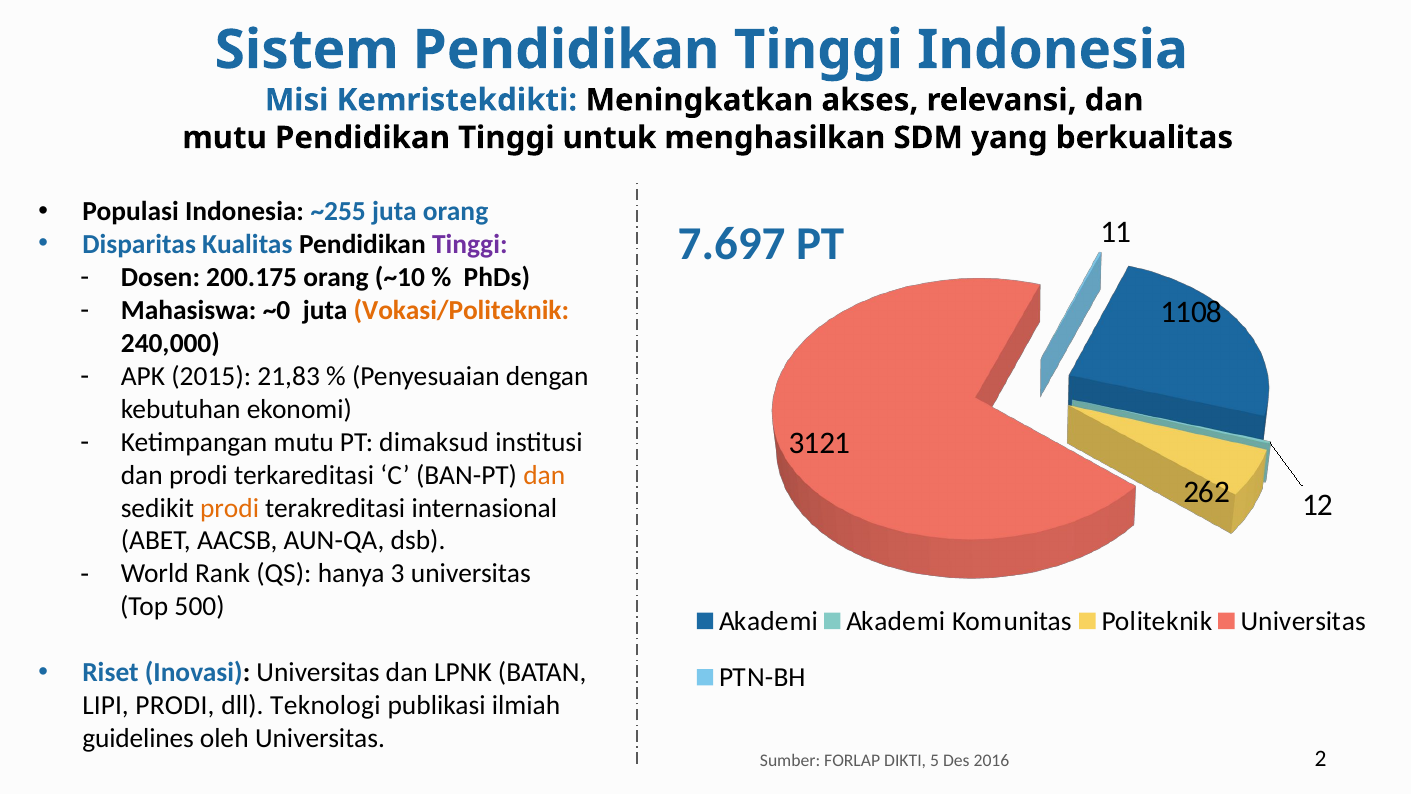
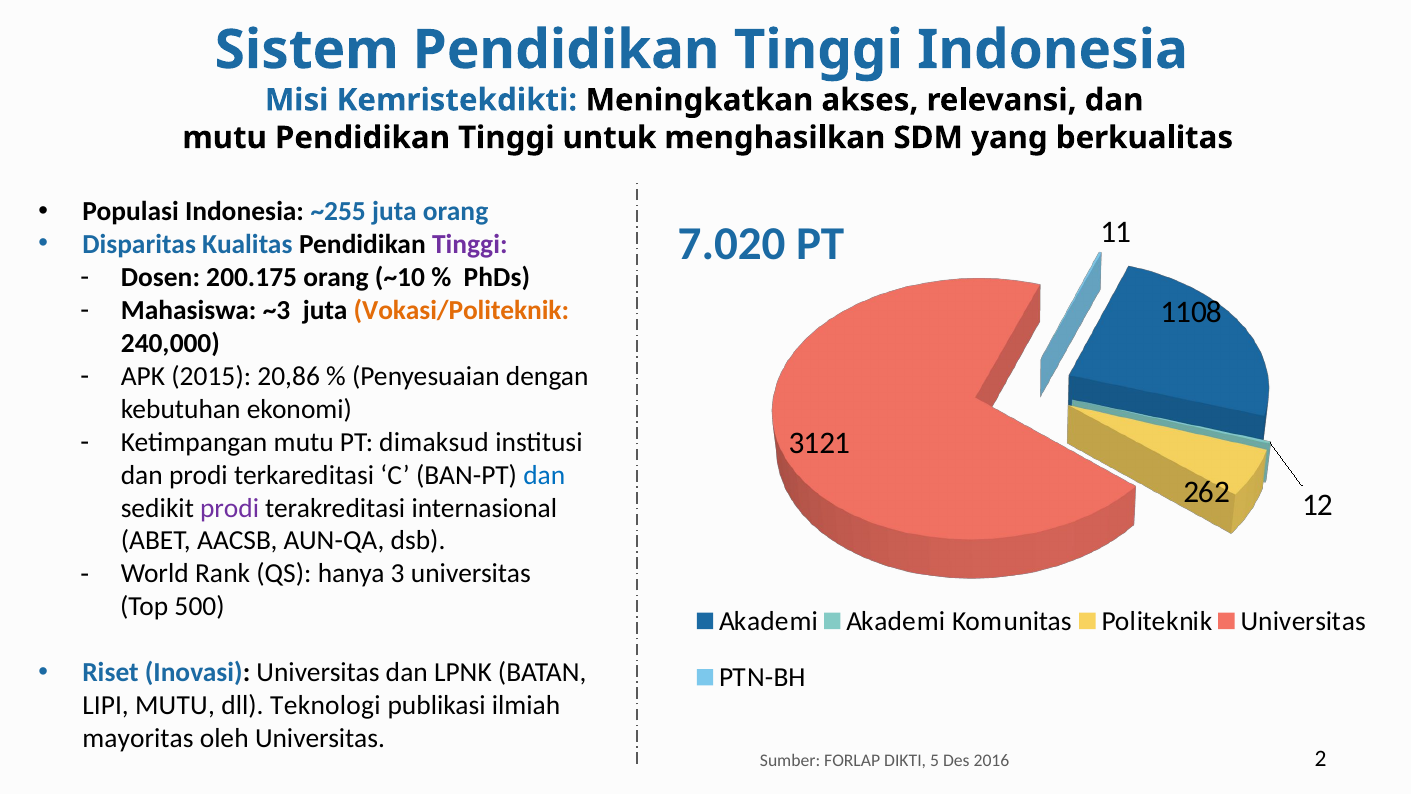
7.697: 7.697 -> 7.020 (732, 244)
~0: ~0 -> ~3 (277, 310)
21,83: 21,83 -> 20,86 (289, 376)
dan colour: orange -> blue (544, 475)
prodi colour: orange -> purple (230, 508)
LIPI PRODI: PRODI -> MUTU (175, 705)
guidelines: guidelines -> mayoritas (138, 738)
